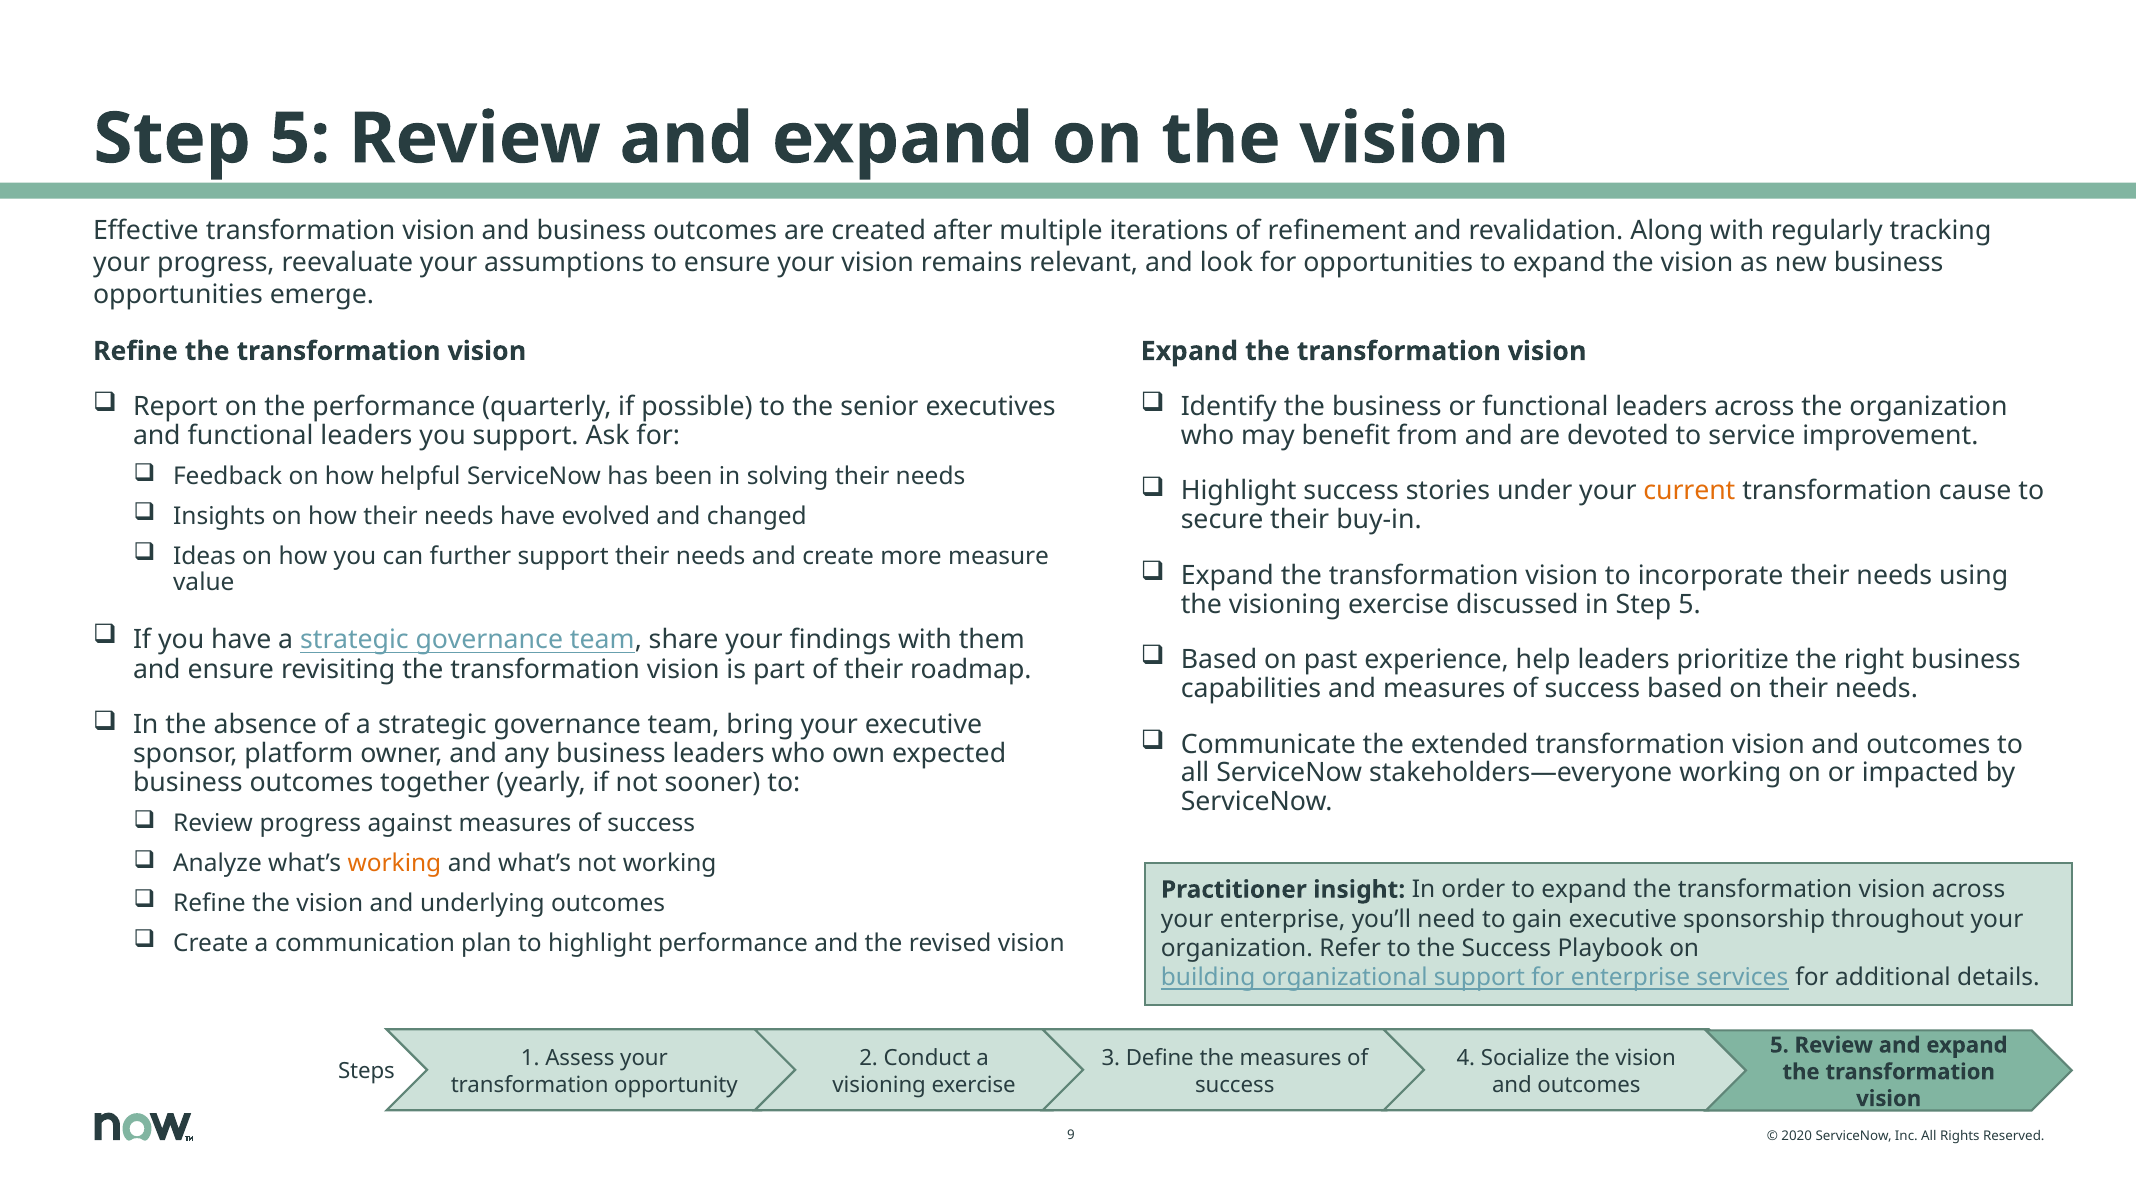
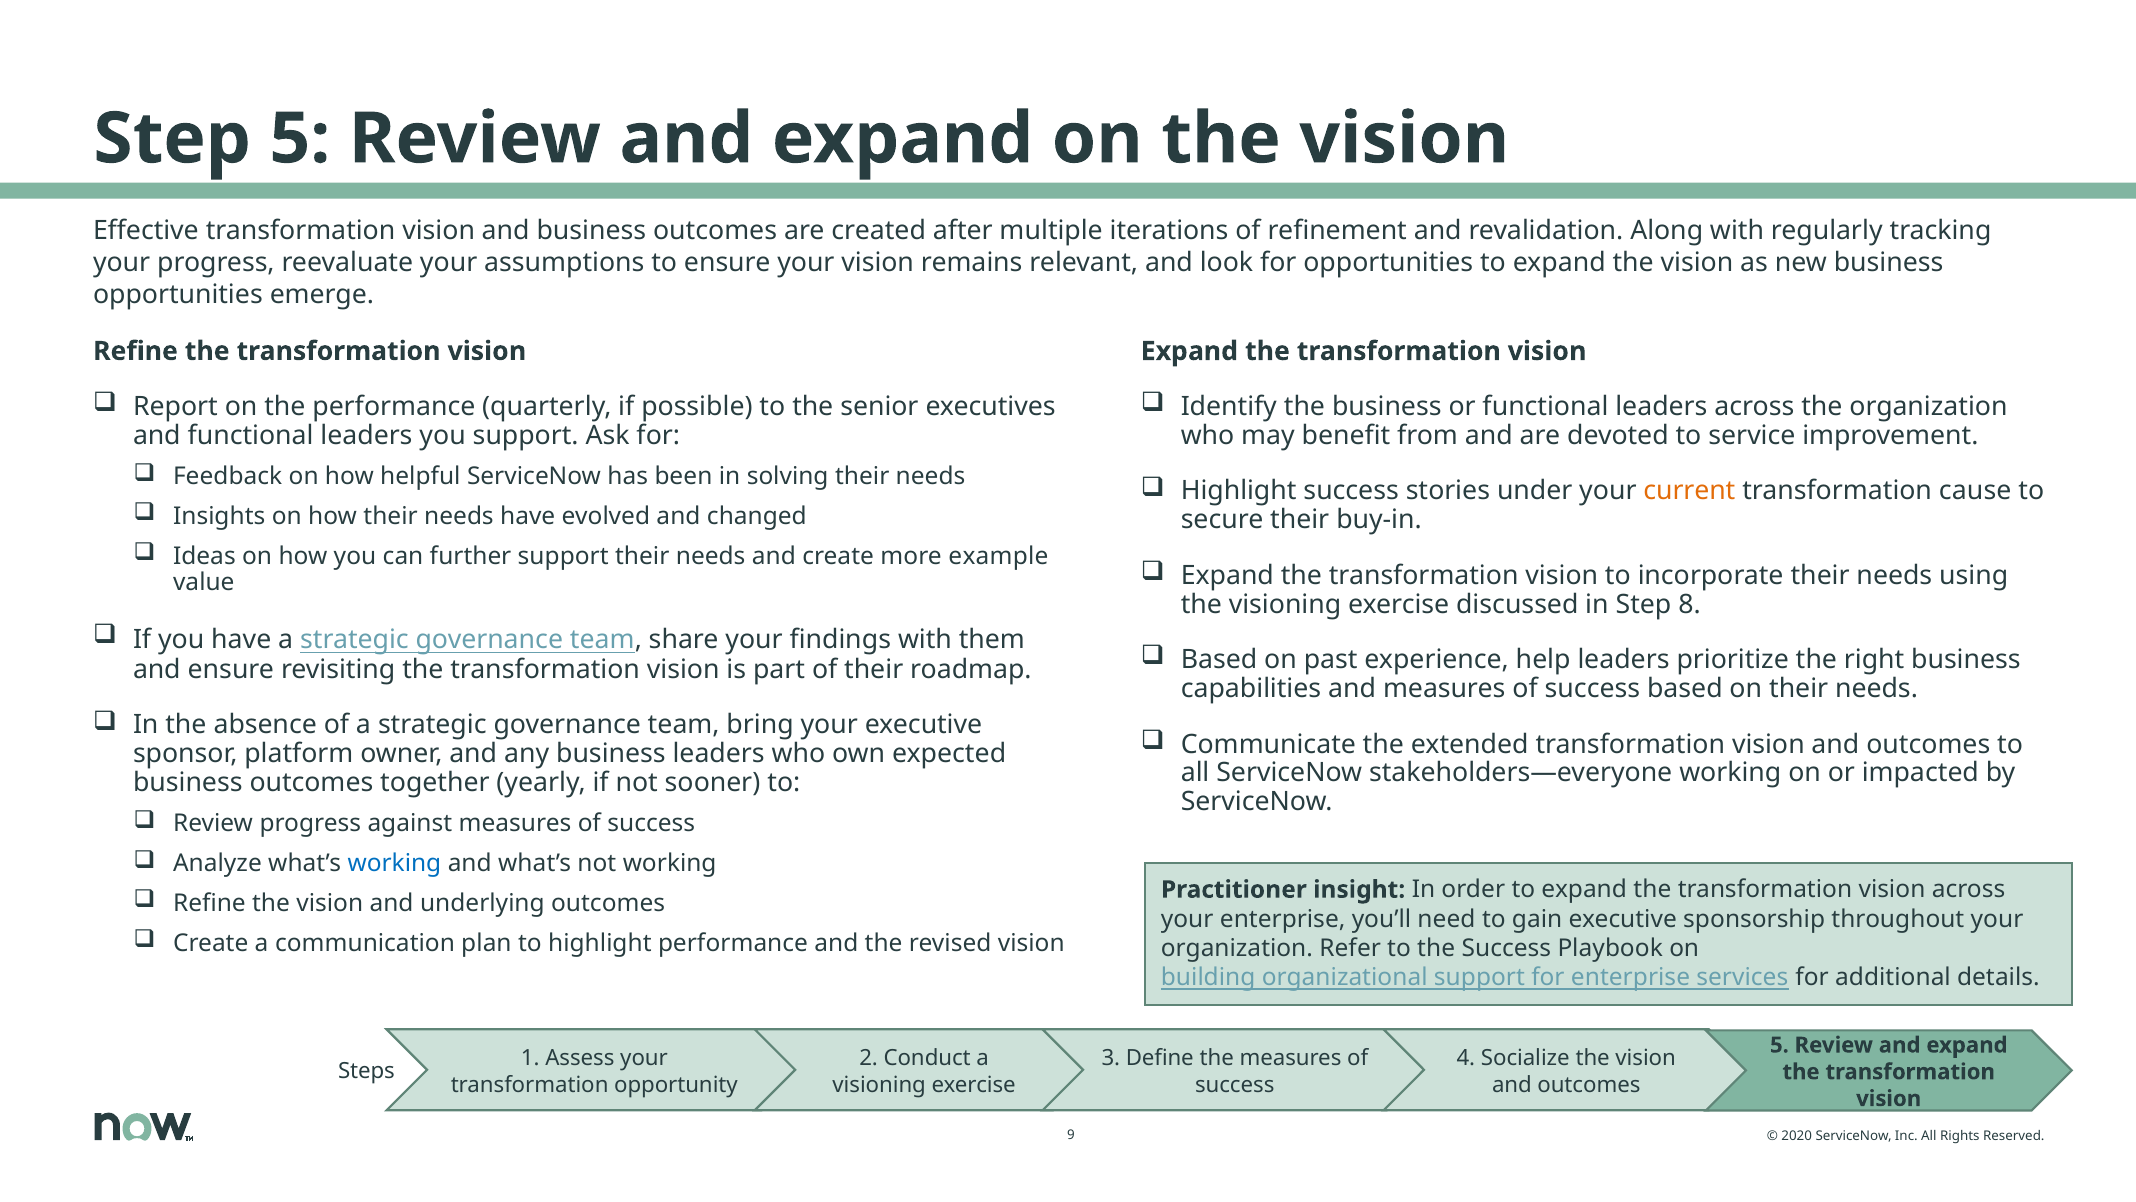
measure: measure -> example (998, 556)
in Step 5: 5 -> 8 (1689, 604)
working colour: orange -> blue (394, 864)
